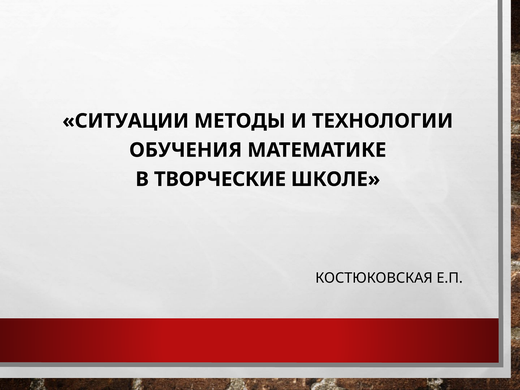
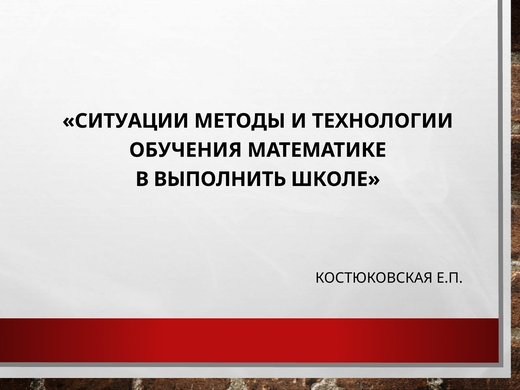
ТВОРЧЕСКИЕ: ТВОРЧЕСКИЕ -> ВЫПОЛНИТЬ (220, 179)
